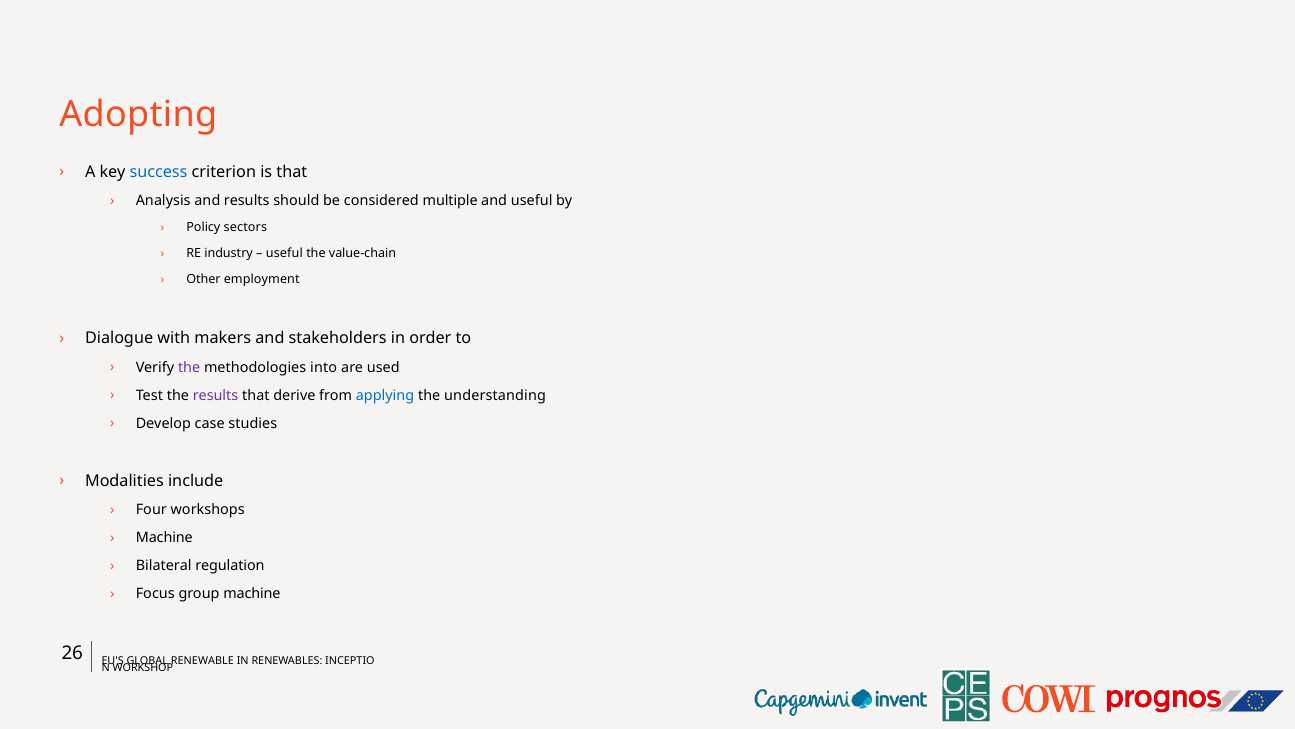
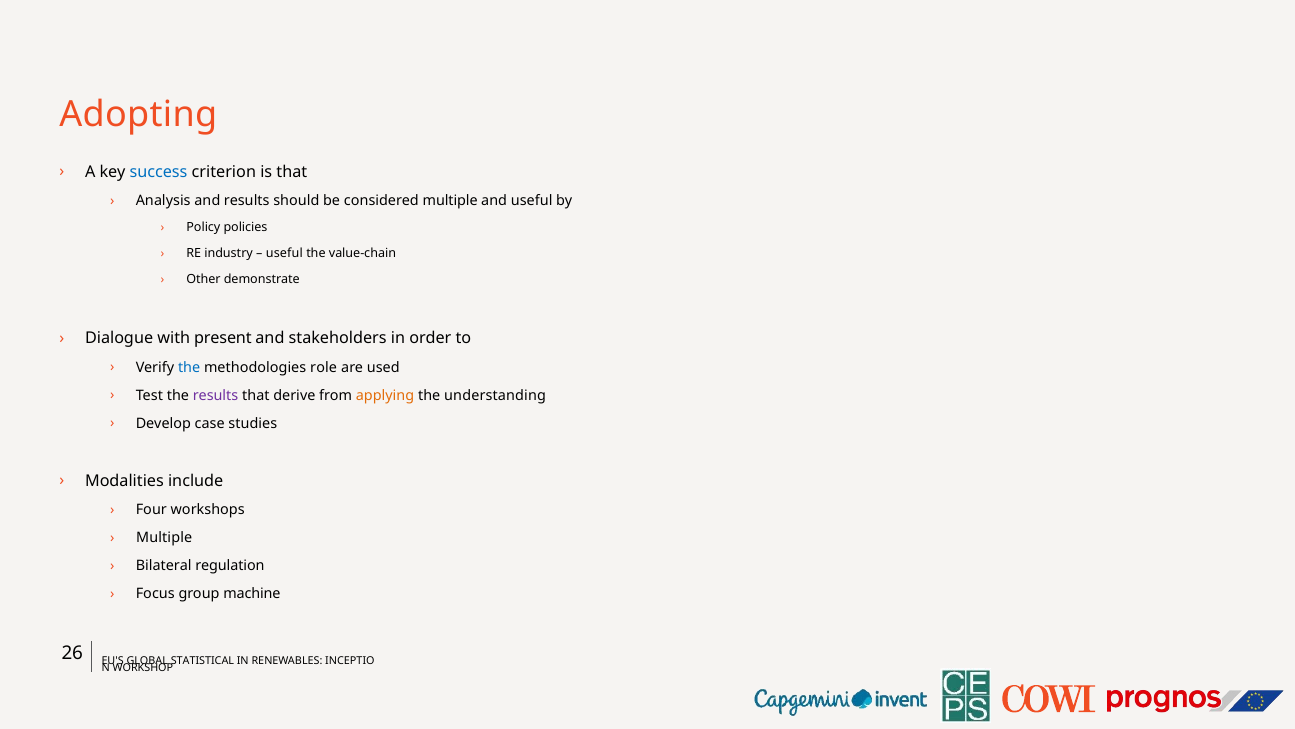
sectors: sectors -> policies (245, 228)
employment: employment -> demonstrate (262, 279)
makers: makers -> present (223, 338)
the colour: purple -> blue (189, 367)
into: into -> role (324, 367)
applying colour: blue -> orange (385, 395)
Machine: Machine -> Multiple (164, 538)
RENEWABLE: RENEWABLE -> STATISTICAL (202, 661)
